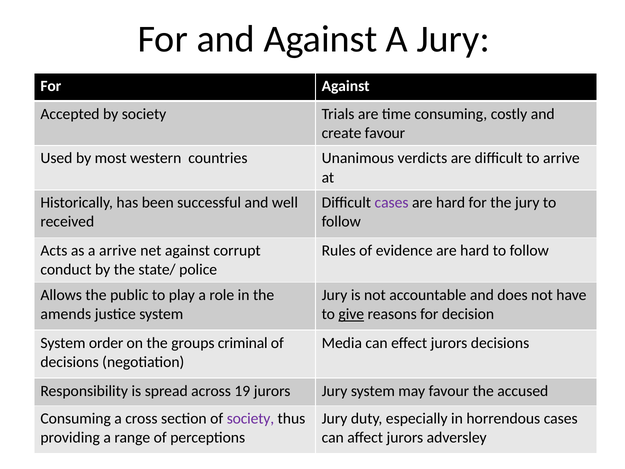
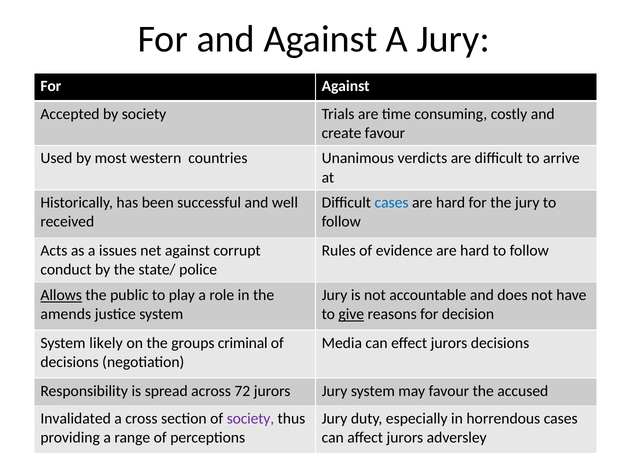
cases colour: purple -> blue (392, 203)
a arrive: arrive -> issues (118, 251)
Allows underline: none -> present (61, 295)
order: order -> likely (106, 343)
19: 19 -> 72 (242, 391)
Consuming: Consuming -> Invalidated (76, 418)
